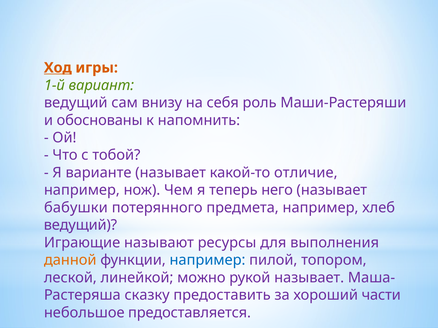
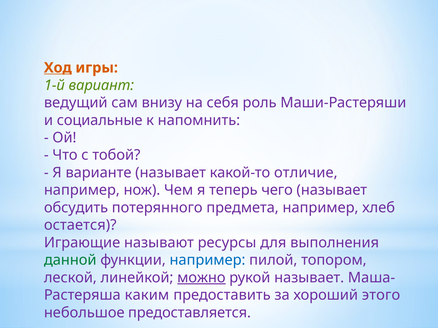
обоснованы: обоснованы -> социальные (100, 120)
него: него -> чего (277, 190)
бабушки: бабушки -> обсудить (76, 208)
ведущий: ведущий -> остается (80, 225)
данной colour: orange -> green (70, 261)
можно underline: none -> present (201, 278)
сказку: сказку -> каким (147, 296)
части: части -> этого (381, 296)
